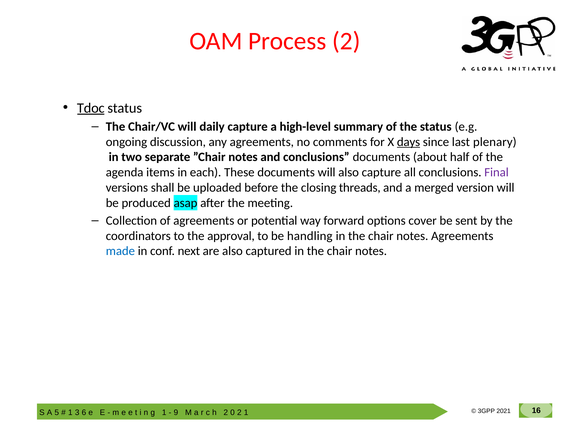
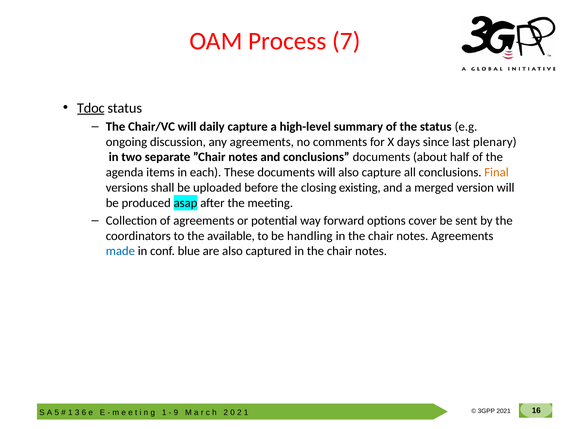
Process 2: 2 -> 7 (346, 41)
days underline: present -> none (409, 142)
Final colour: purple -> orange (497, 172)
threads: threads -> existing (360, 188)
approval: approval -> available (231, 236)
next: next -> blue (189, 251)
